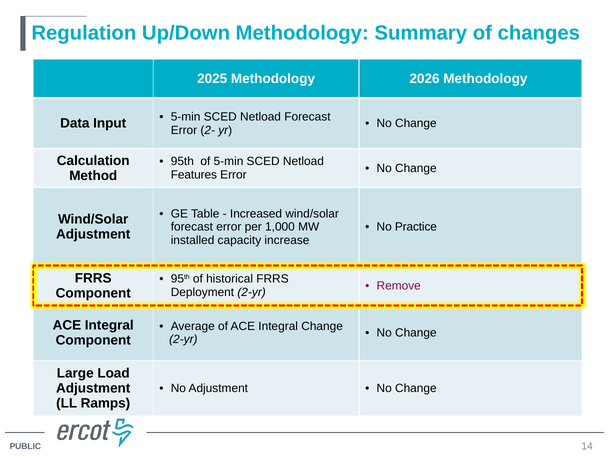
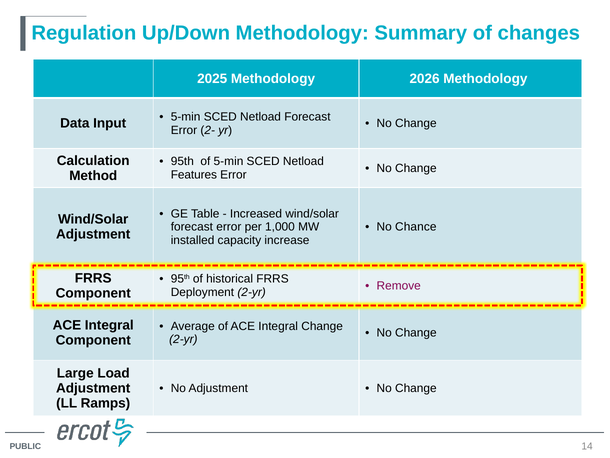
Practice: Practice -> Chance (416, 227)
